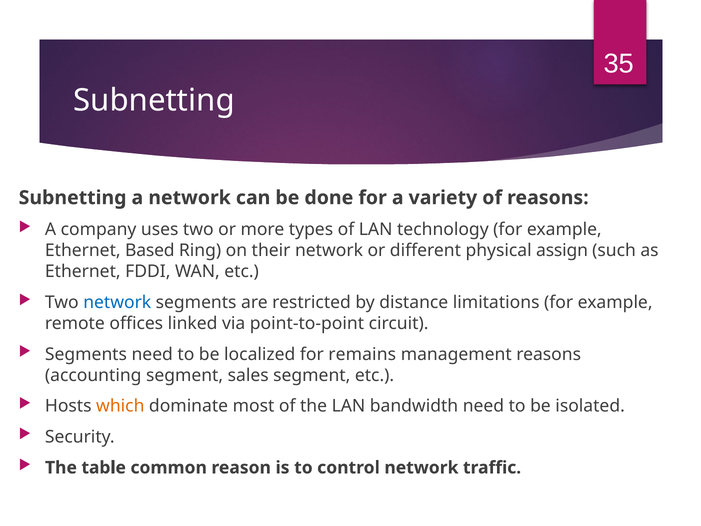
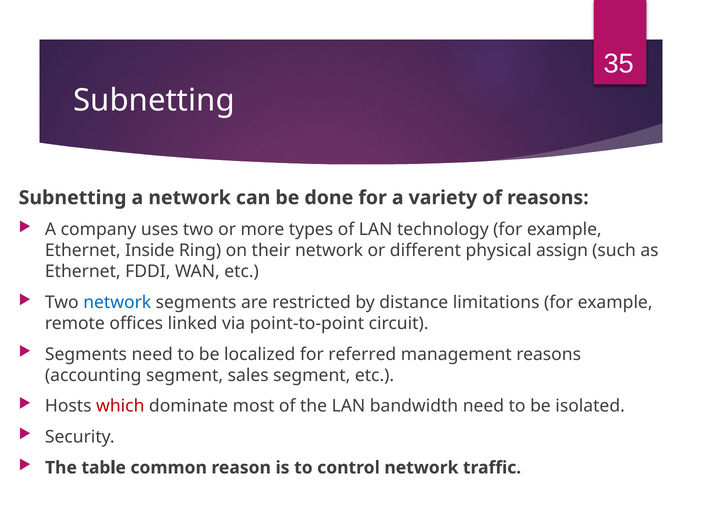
Based: Based -> Inside (150, 250)
remains: remains -> referred (362, 354)
which colour: orange -> red (120, 406)
